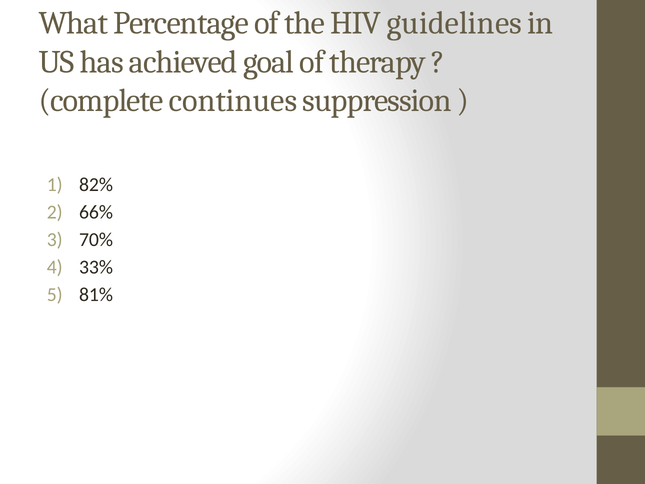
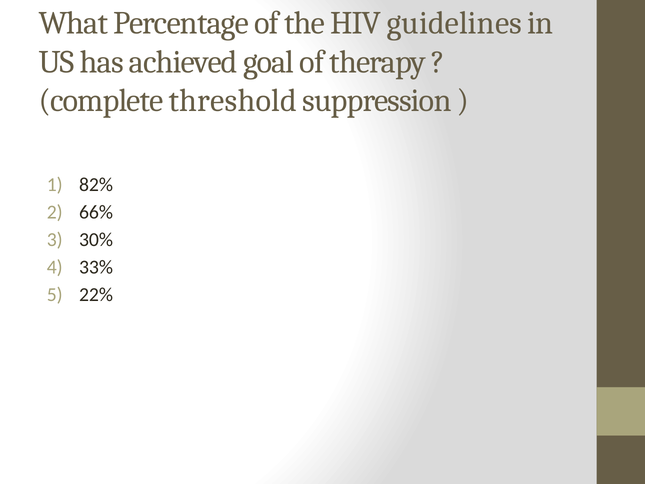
continues: continues -> threshold (233, 101)
70%: 70% -> 30% (96, 240)
81%: 81% -> 22% (96, 295)
